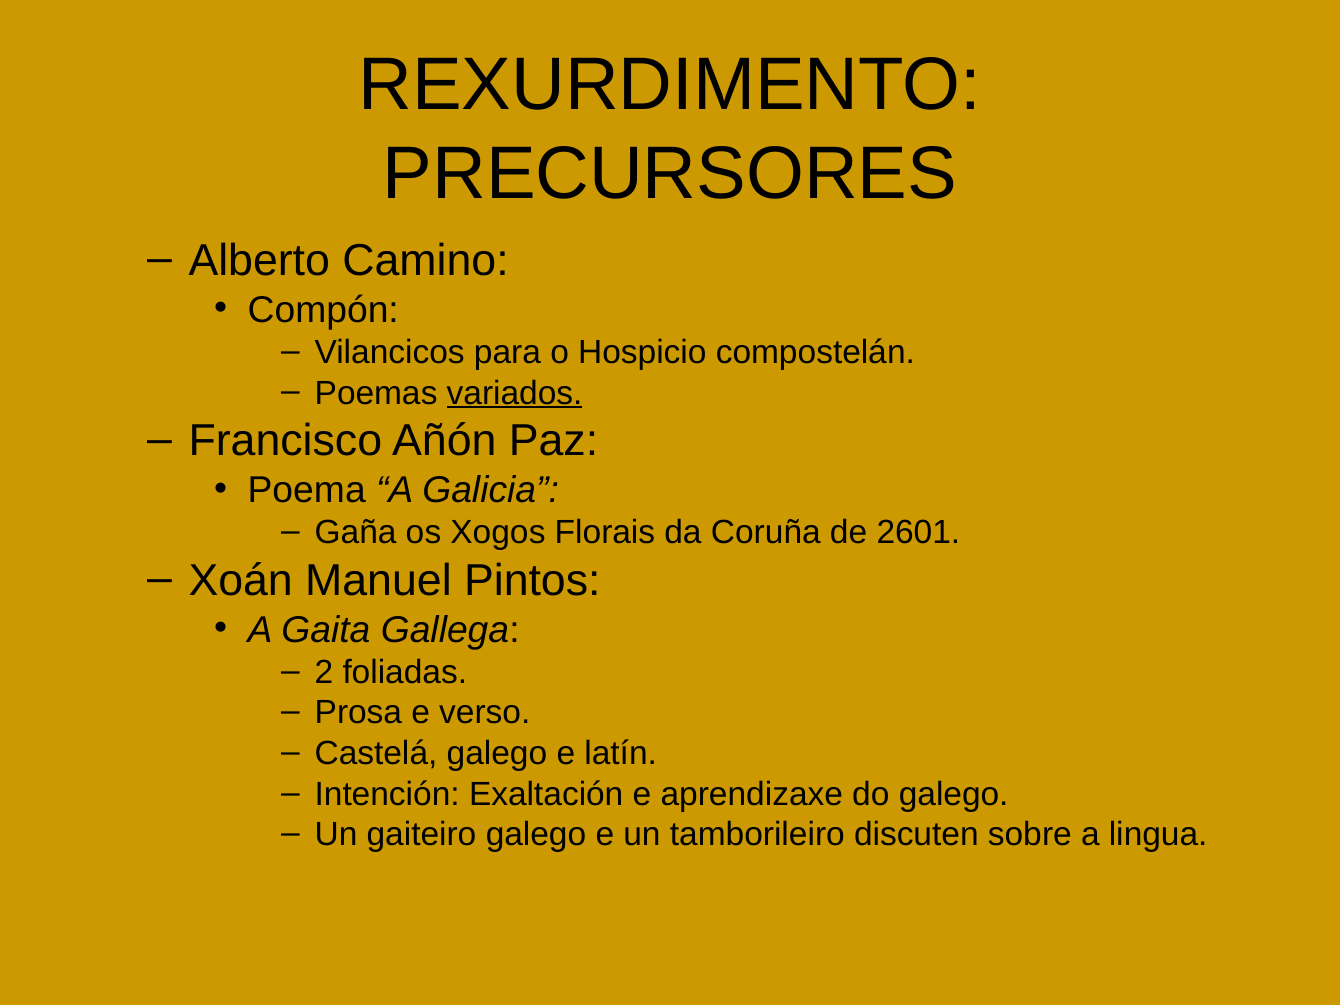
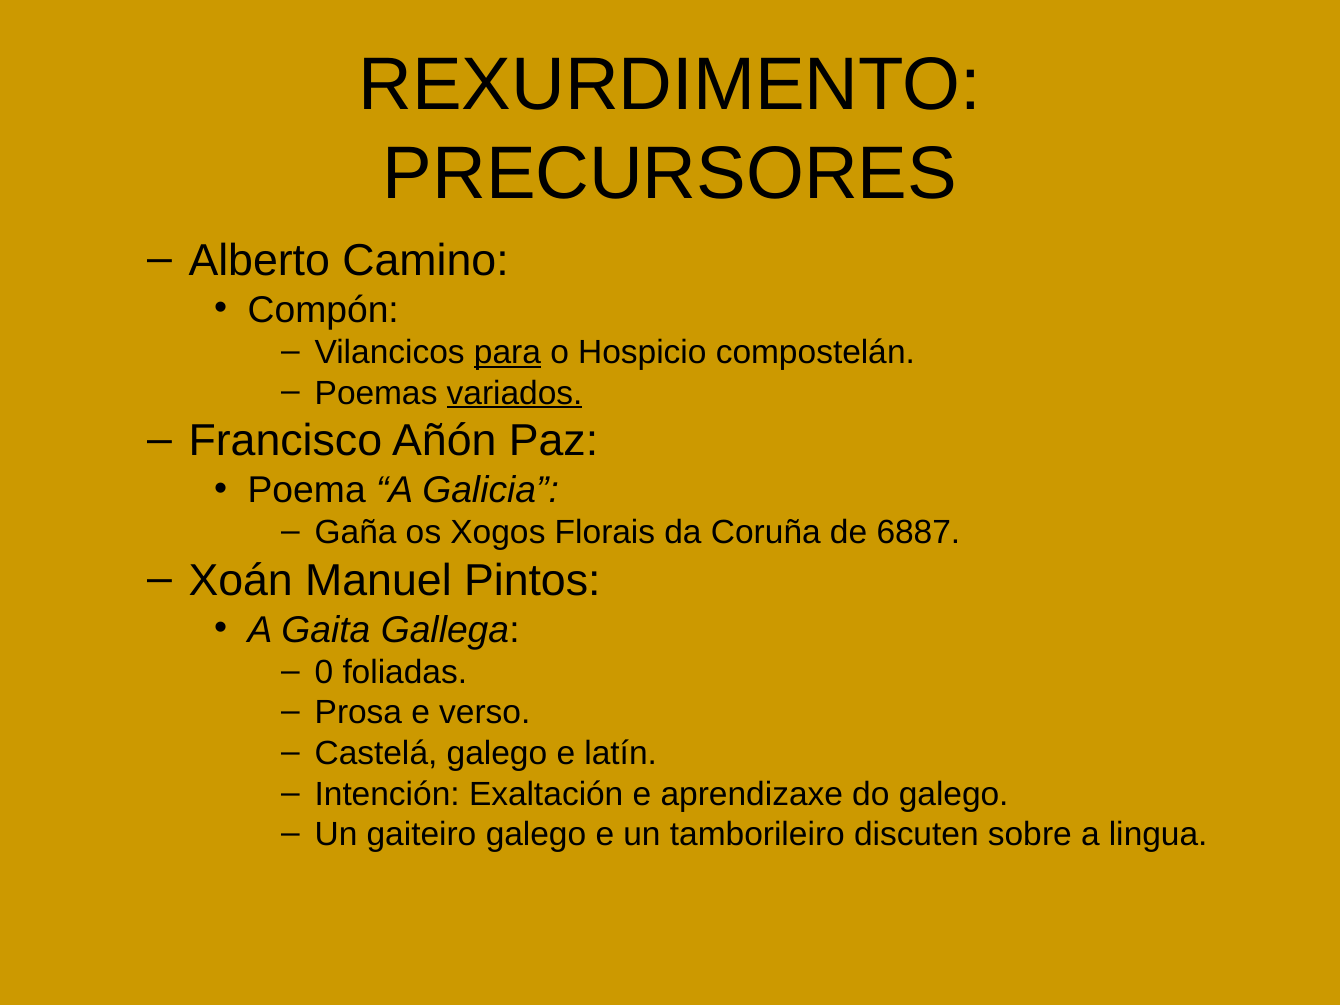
para underline: none -> present (507, 352)
2601: 2601 -> 6887 (918, 533)
2: 2 -> 0 (324, 672)
